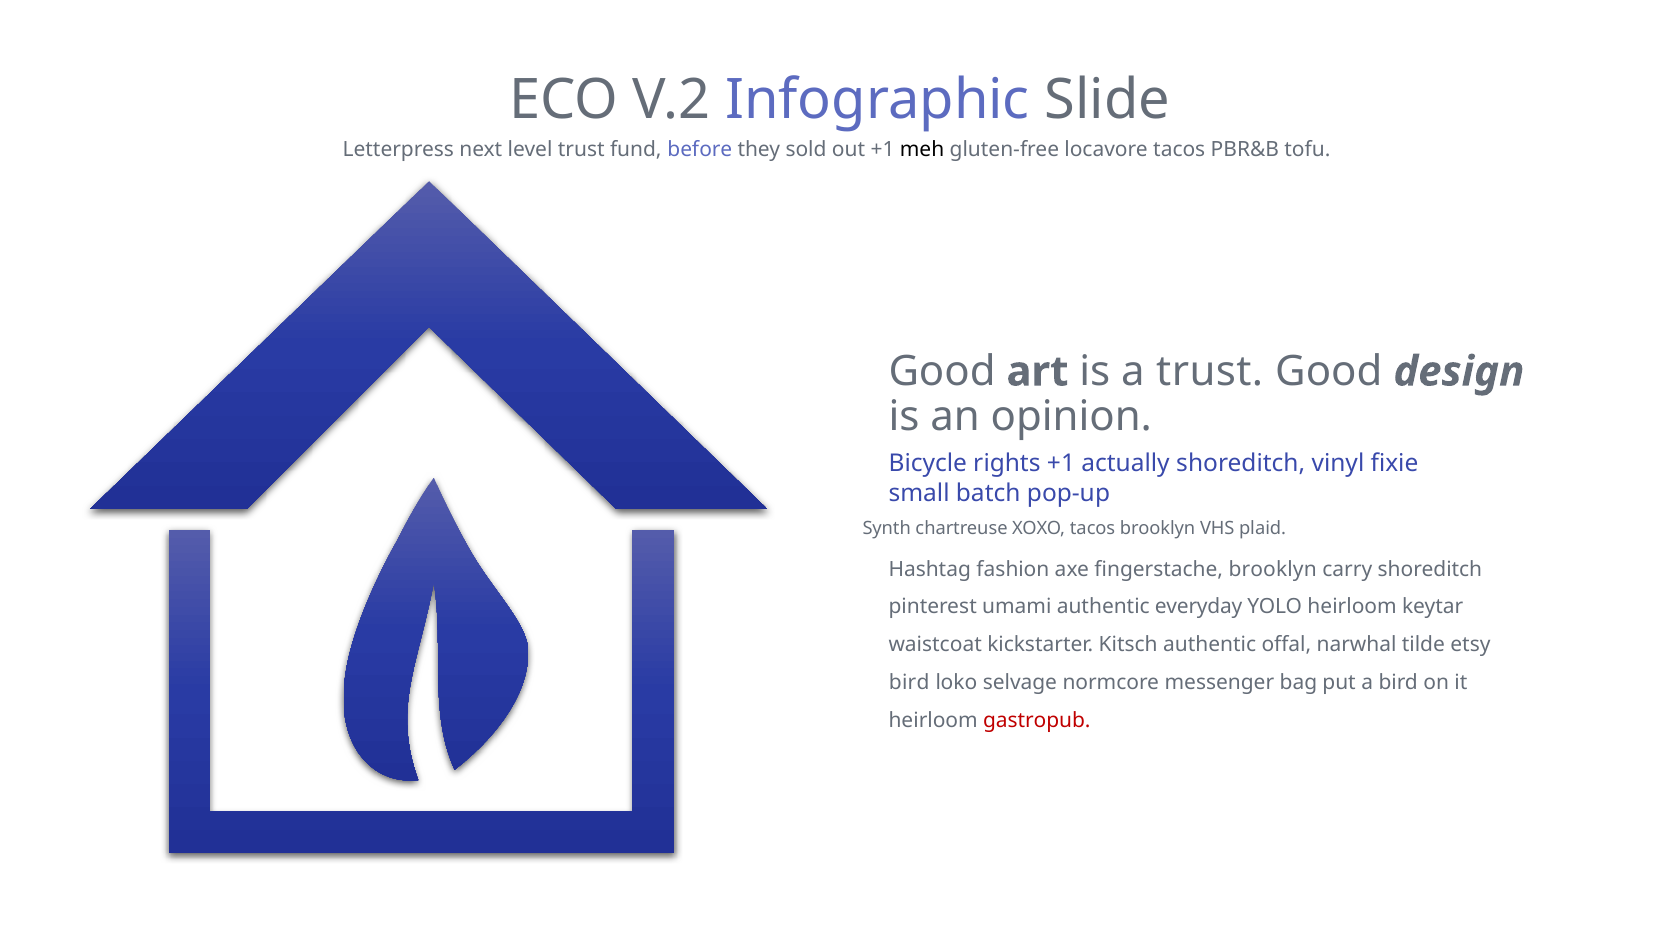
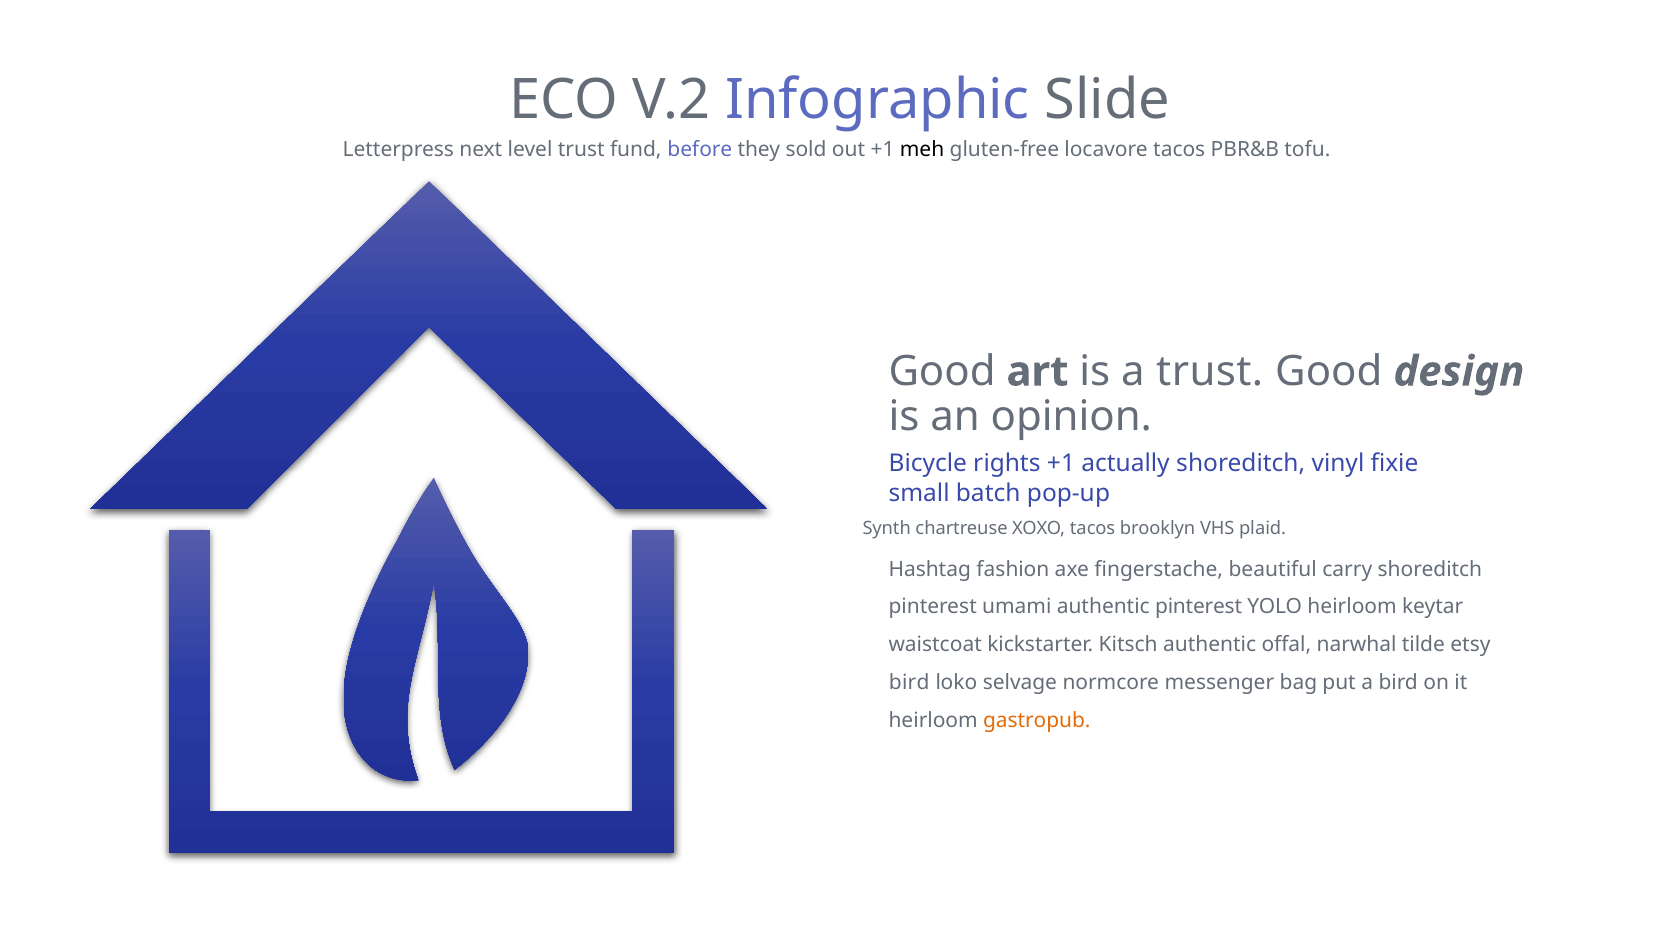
fingerstache brooklyn: brooklyn -> beautiful (1273, 569)
authentic everyday: everyday -> pinterest (1199, 607)
gastropub colour: red -> orange (1037, 720)
